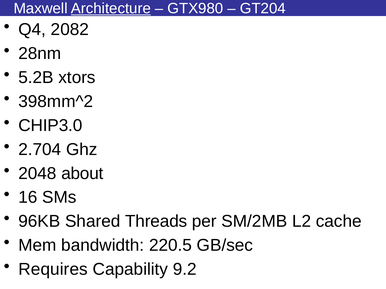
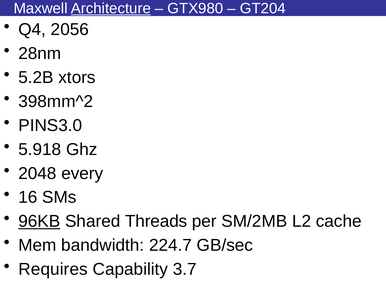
2082: 2082 -> 2056 (70, 30)
CHIP3.0: CHIP3.0 -> PINS3.0 (50, 126)
2.704: 2.704 -> 5.918 (40, 150)
about: about -> every (82, 174)
96KB underline: none -> present (39, 222)
220.5: 220.5 -> 224.7 (170, 246)
9.2: 9.2 -> 3.7 (185, 270)
